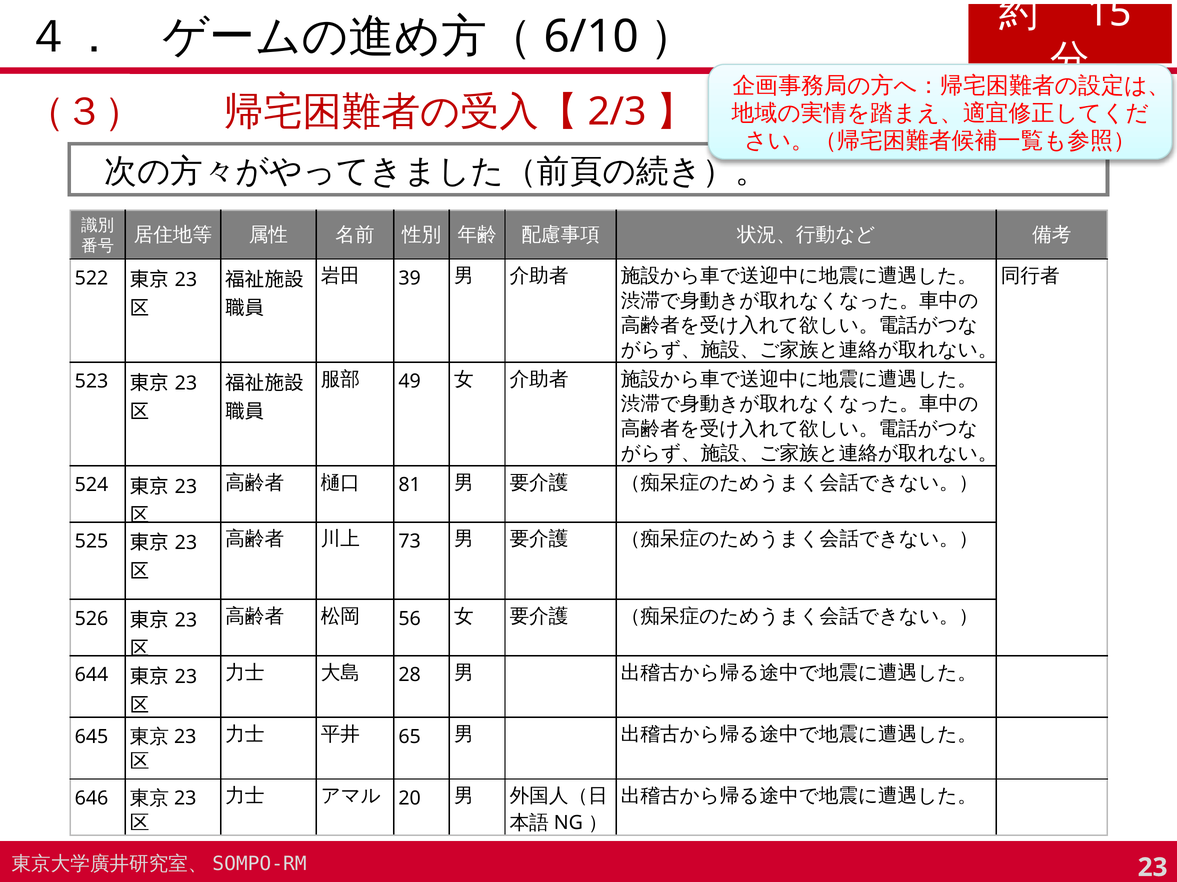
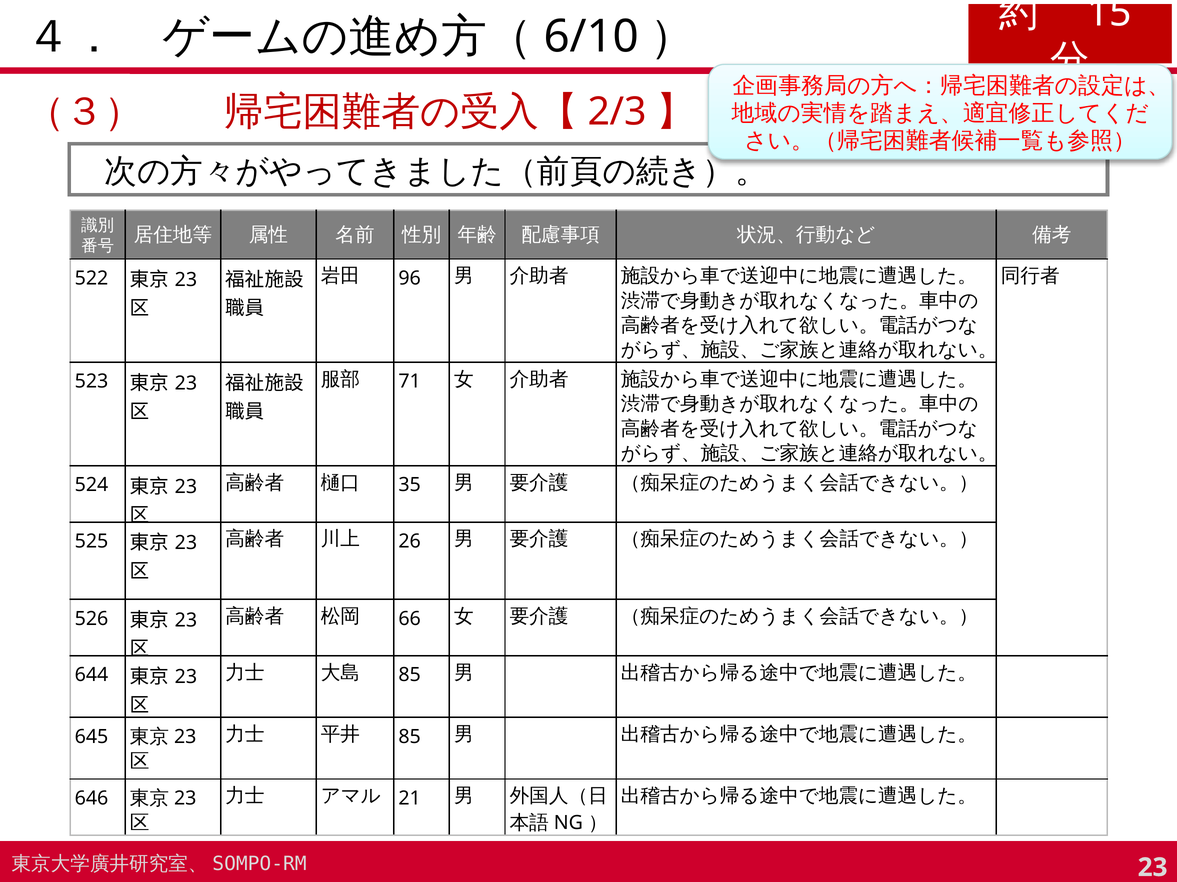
39: 39 -> 96 (410, 278)
49: 49 -> 71 (410, 382)
81: 81 -> 35 (410, 485)
73: 73 -> 26 (410, 542)
56: 56 -> 66 (410, 619)
28: 28 -> 85 (410, 675)
65: 65 -> 85 (410, 737)
20: 20 -> 21 (410, 799)
